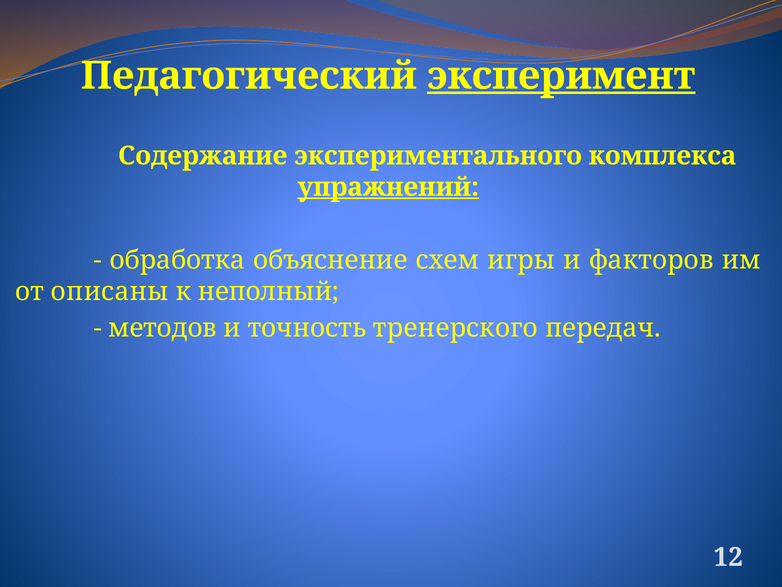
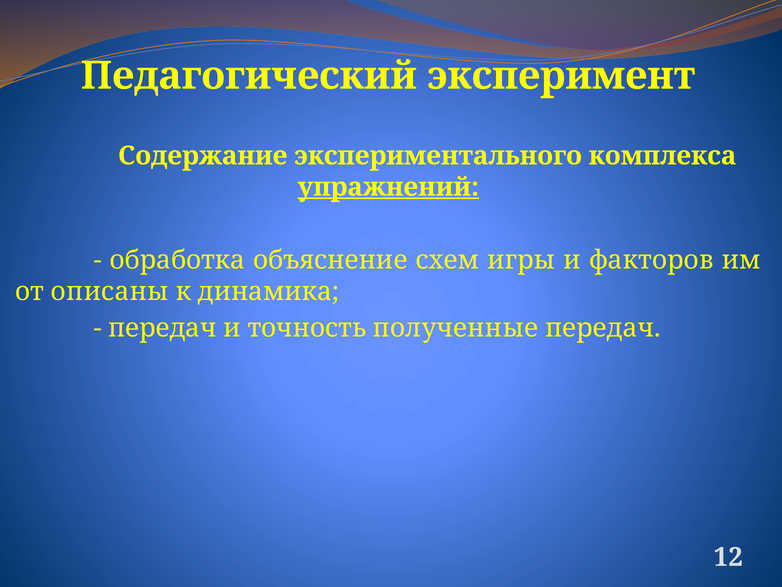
эксперимент underline: present -> none (561, 76)
неполный: неполный -> динамика (269, 291)
методов: методов -> передач (163, 328)
тренерского: тренерского -> полученные (455, 328)
